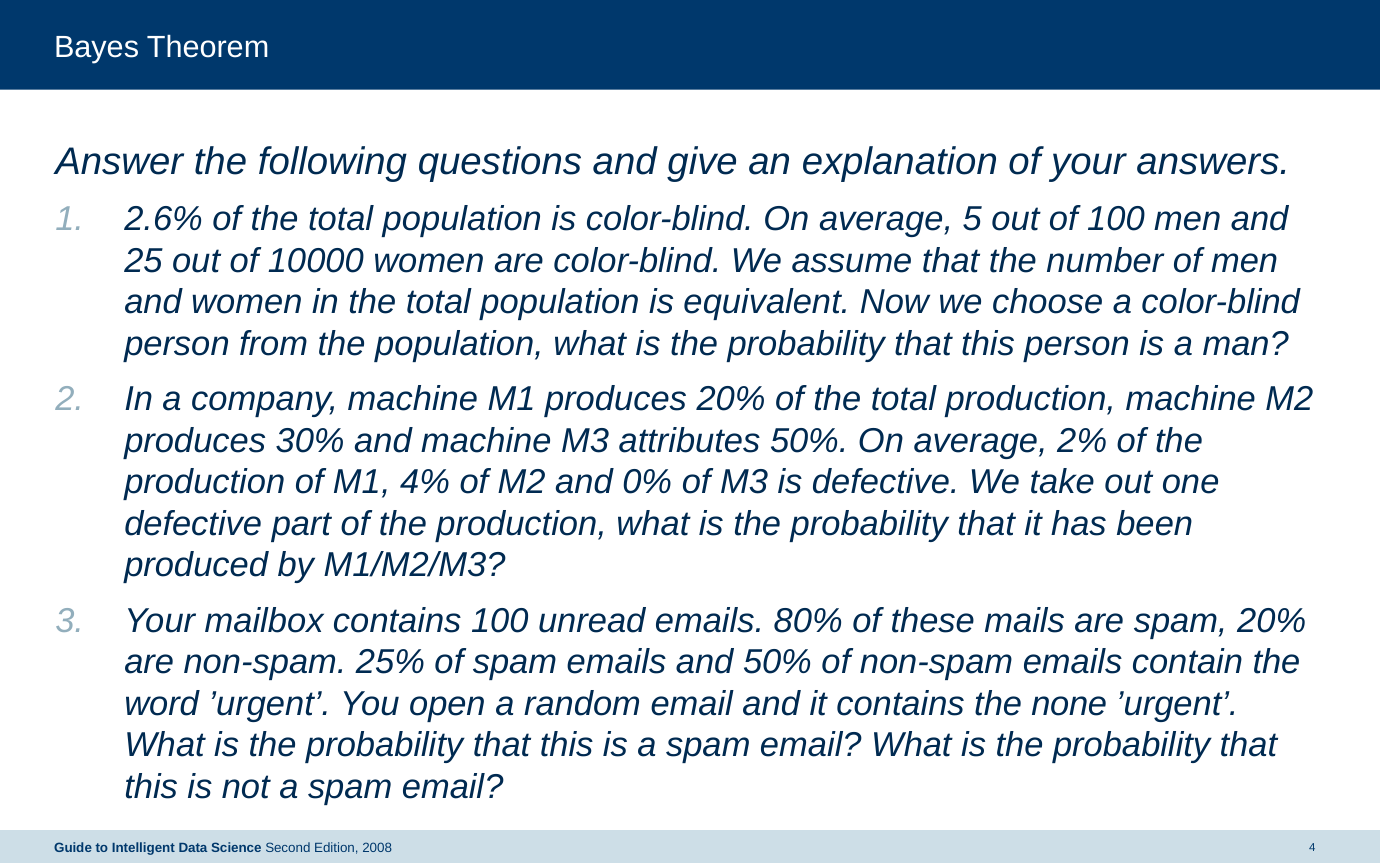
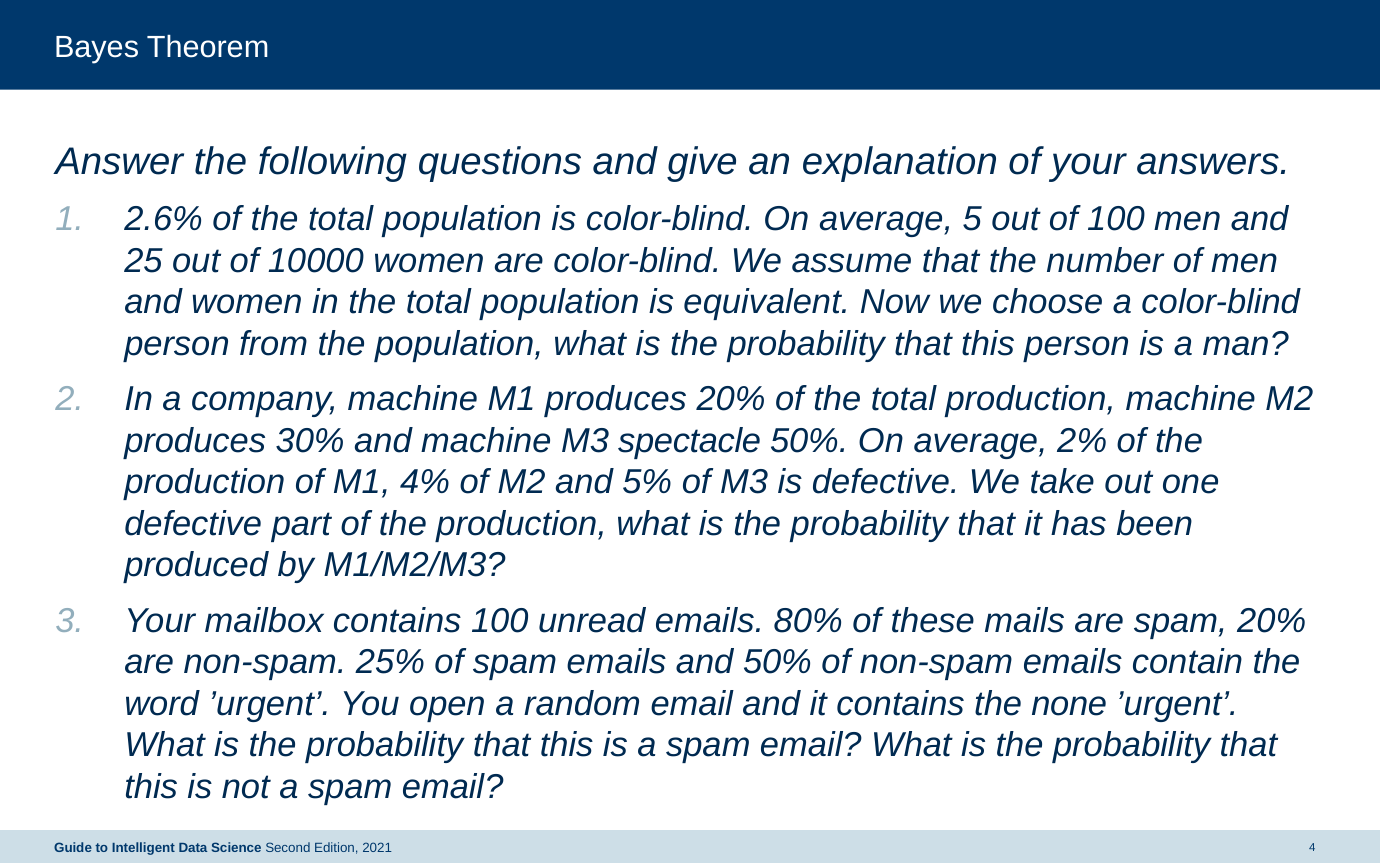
attributes: attributes -> spectacle (690, 441)
0%: 0% -> 5% (647, 482)
2008: 2008 -> 2021 (377, 848)
